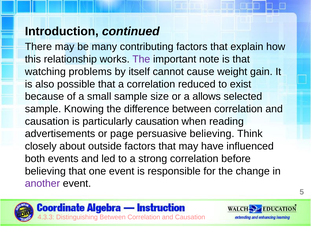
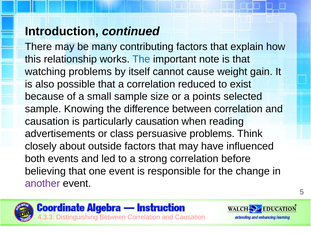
The colour: purple -> blue (141, 59)
allows: allows -> points (207, 97)
page: page -> class (122, 134)
persuasive believing: believing -> problems (212, 134)
